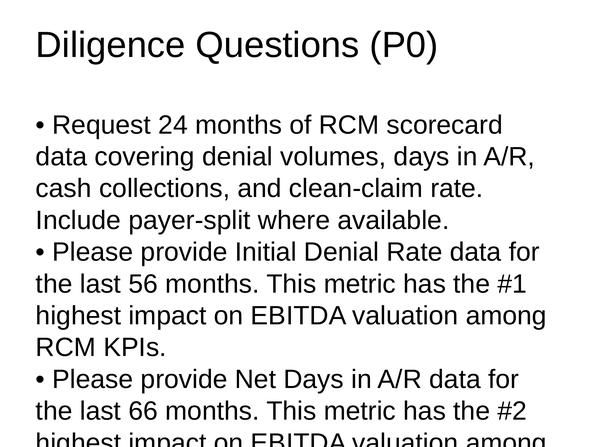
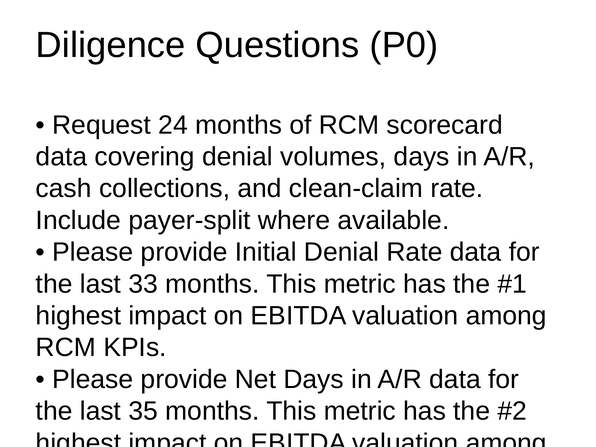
56: 56 -> 33 (143, 284)
66: 66 -> 35 (143, 411)
